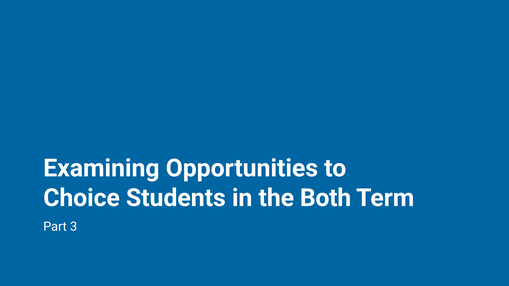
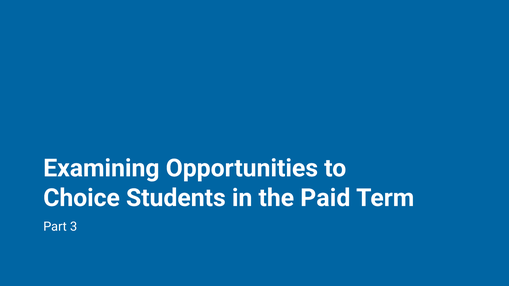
Both: Both -> Paid (325, 198)
